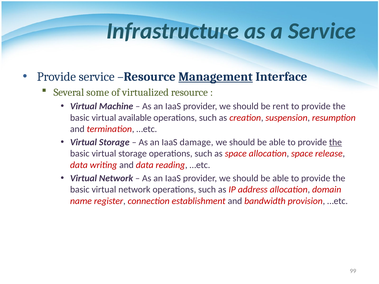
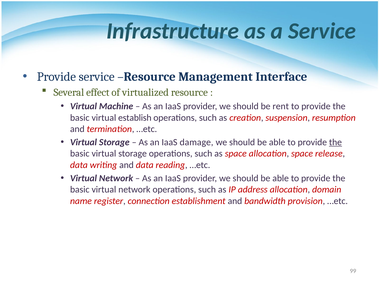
Management underline: present -> none (216, 77)
some: some -> effect (98, 93)
available: available -> establish (135, 118)
